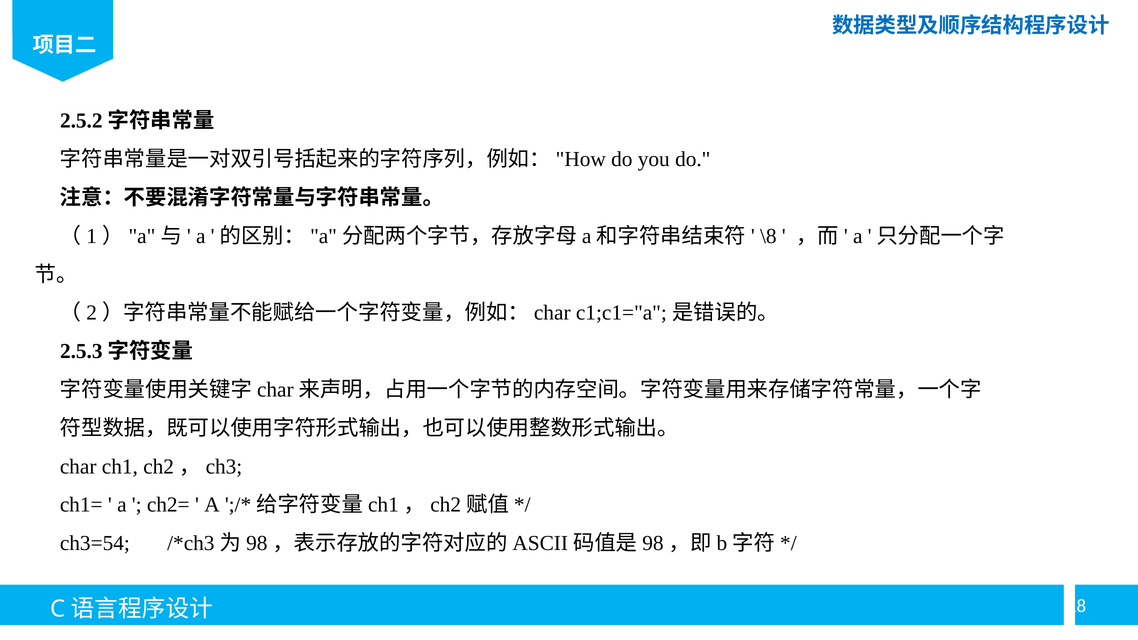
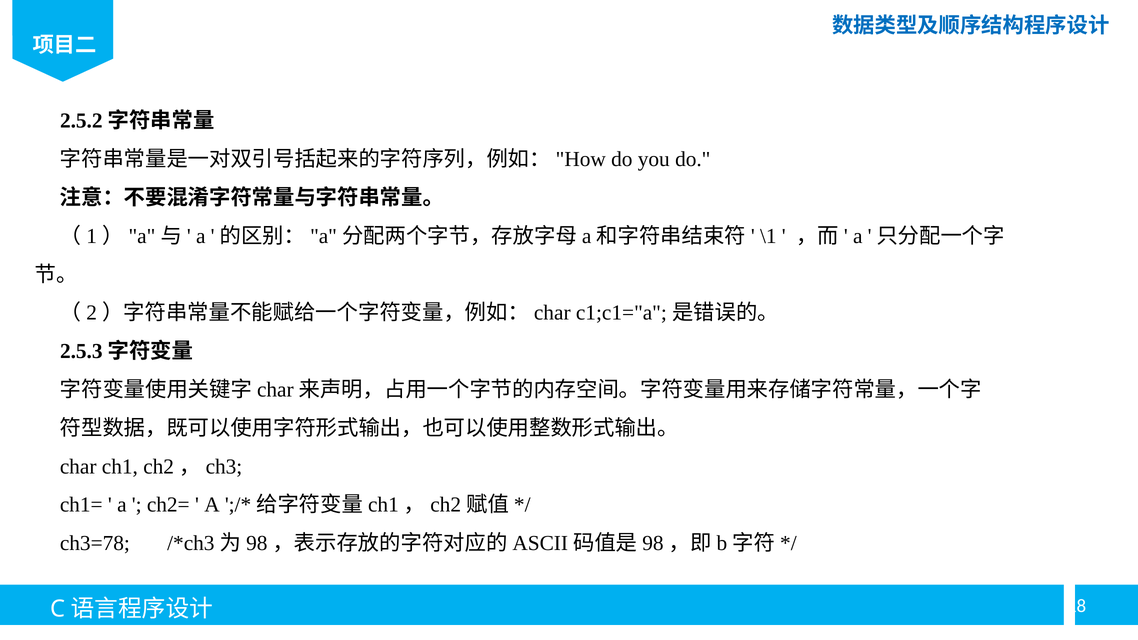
\8: \8 -> \1 (768, 236)
ch3=54: ch3=54 -> ch3=78 (95, 543)
